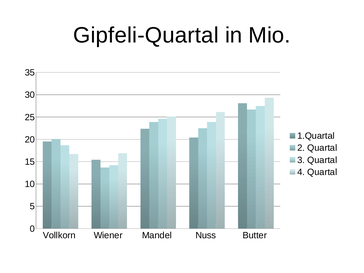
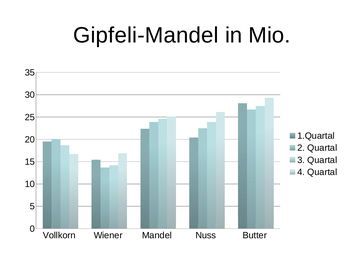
Gipfeli-Quartal: Gipfeli-Quartal -> Gipfeli-Mandel (146, 35)
